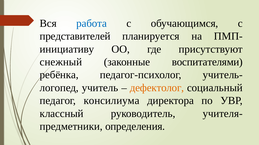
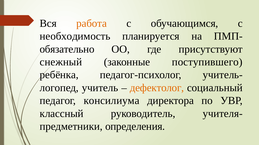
работа colour: blue -> orange (92, 23)
представителей: представителей -> необходимость (75, 36)
инициативу: инициативу -> обязательно (67, 49)
воспитателями: воспитателями -> поступившего (207, 62)
